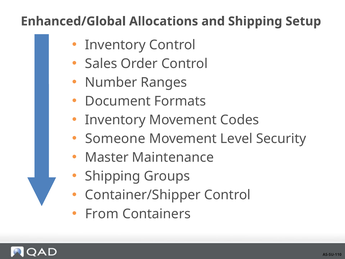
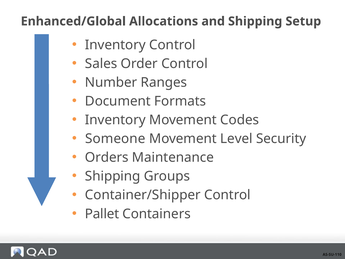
Master: Master -> Orders (107, 157)
From: From -> Pallet (102, 214)
